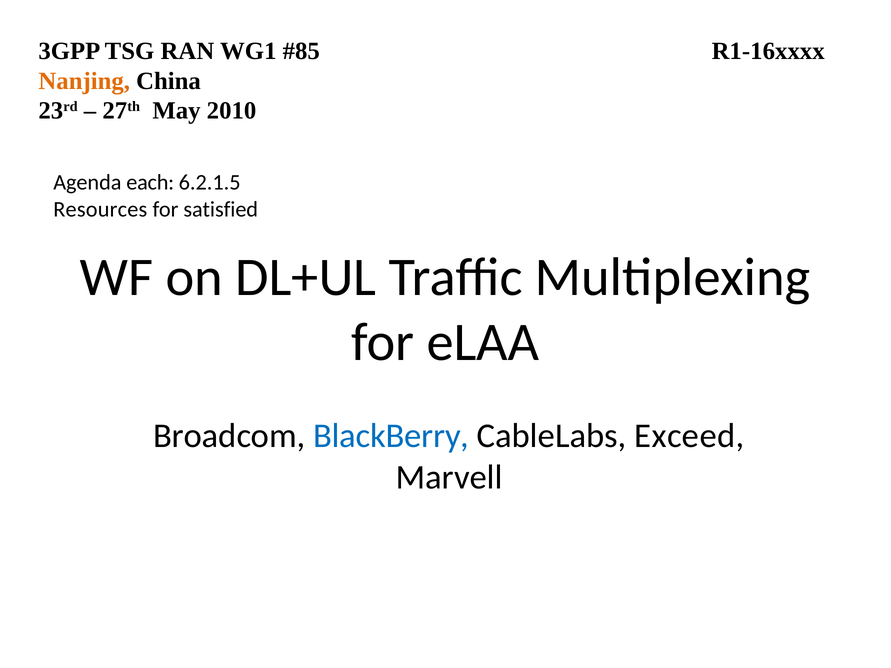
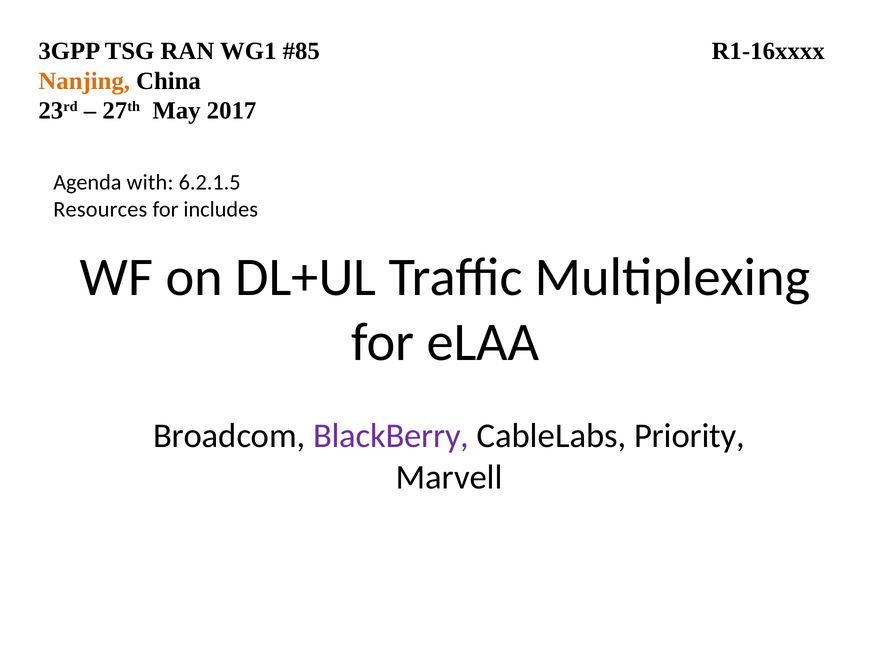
2010: 2010 -> 2017 (232, 111)
each: each -> with (150, 183)
satisfied: satisfied -> includes (221, 209)
BlackBerry colour: blue -> purple (391, 436)
Exceed: Exceed -> Priority (690, 436)
